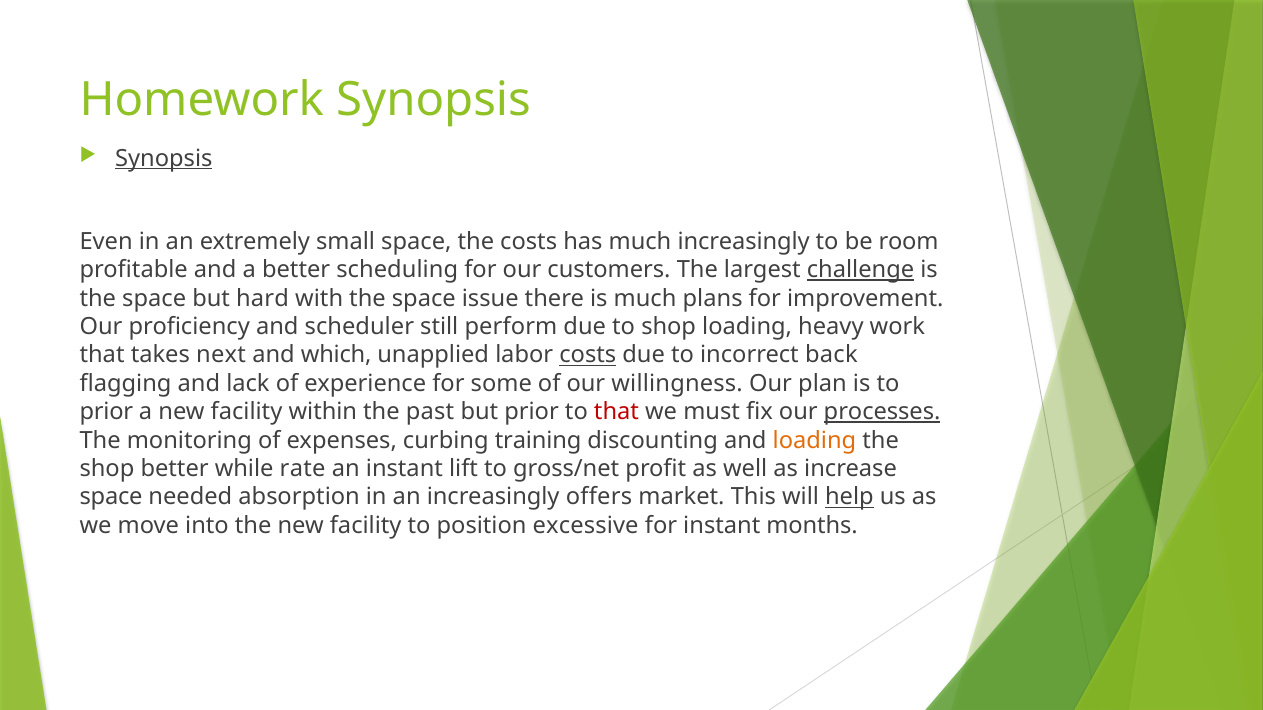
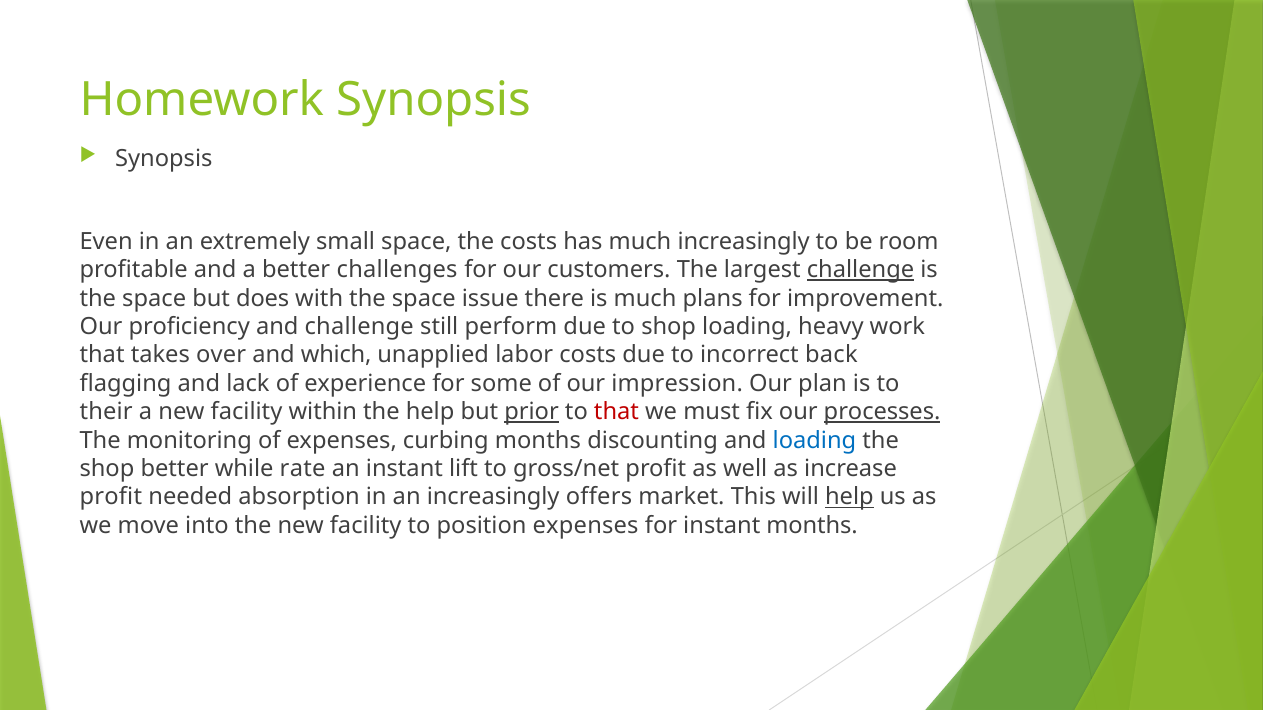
Synopsis underline: present -> none (164, 159)
scheduling: scheduling -> challenges (397, 270)
hard: hard -> does (263, 299)
and scheduler: scheduler -> challenge (359, 327)
next: next -> over (221, 355)
costs underline: present -> none (588, 355)
willingness: willingness -> impression (677, 384)
prior: prior -> their (106, 412)
the past: past -> help (430, 412)
prior underline: none -> present (532, 412)
curbing training: training -> months (538, 441)
loading colour: orange -> blue (814, 441)
space: space -> profit (111, 497)
position excessive: excessive -> expenses (586, 526)
